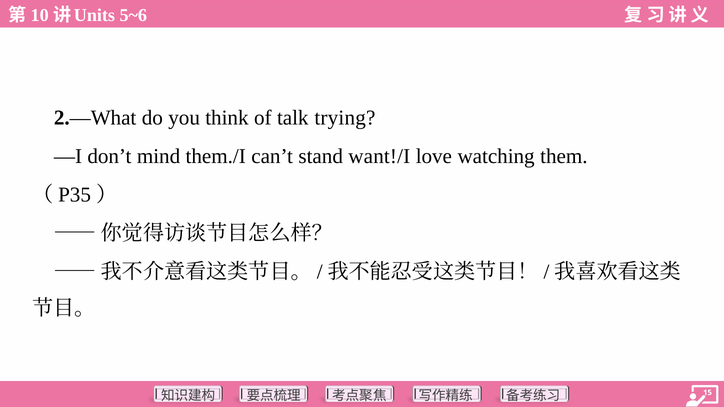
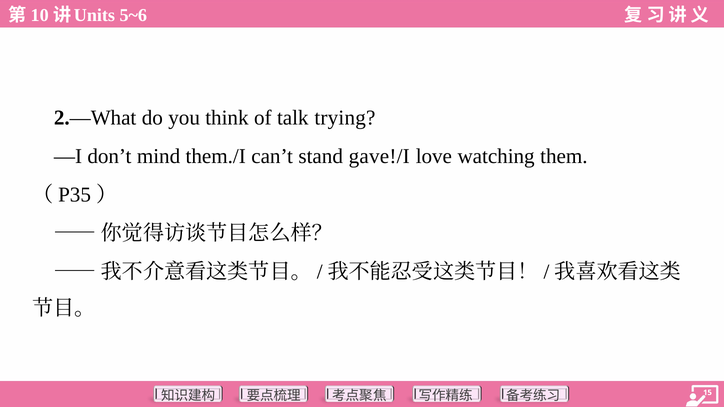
want!/I: want!/I -> gave!/I (379, 156)
